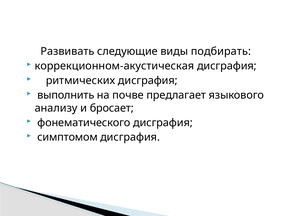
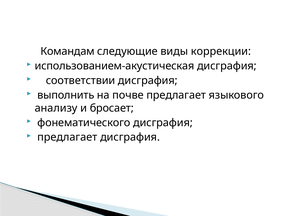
Развивать: Развивать -> Командам (68, 51)
подбирать: подбирать -> коррекции (221, 51)
коррекционном-акустическая: коррекционном-акустическая -> использованием-акустическая (114, 66)
ритмических: ритмических -> соответствии (81, 81)
симптомом: симптомом -> предлагает (67, 137)
